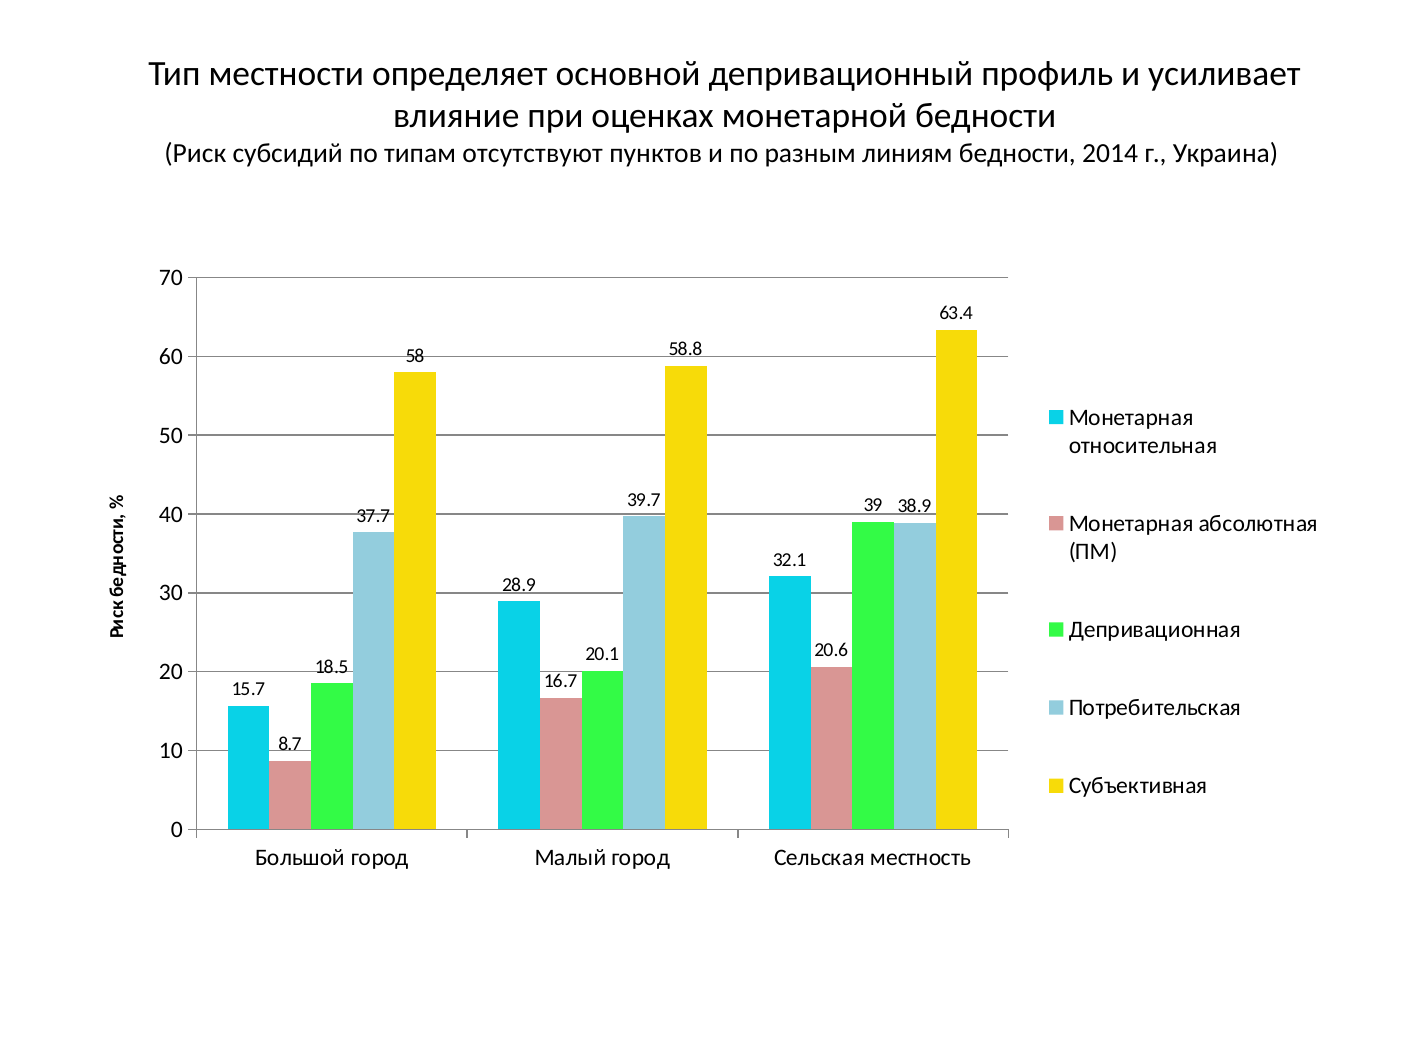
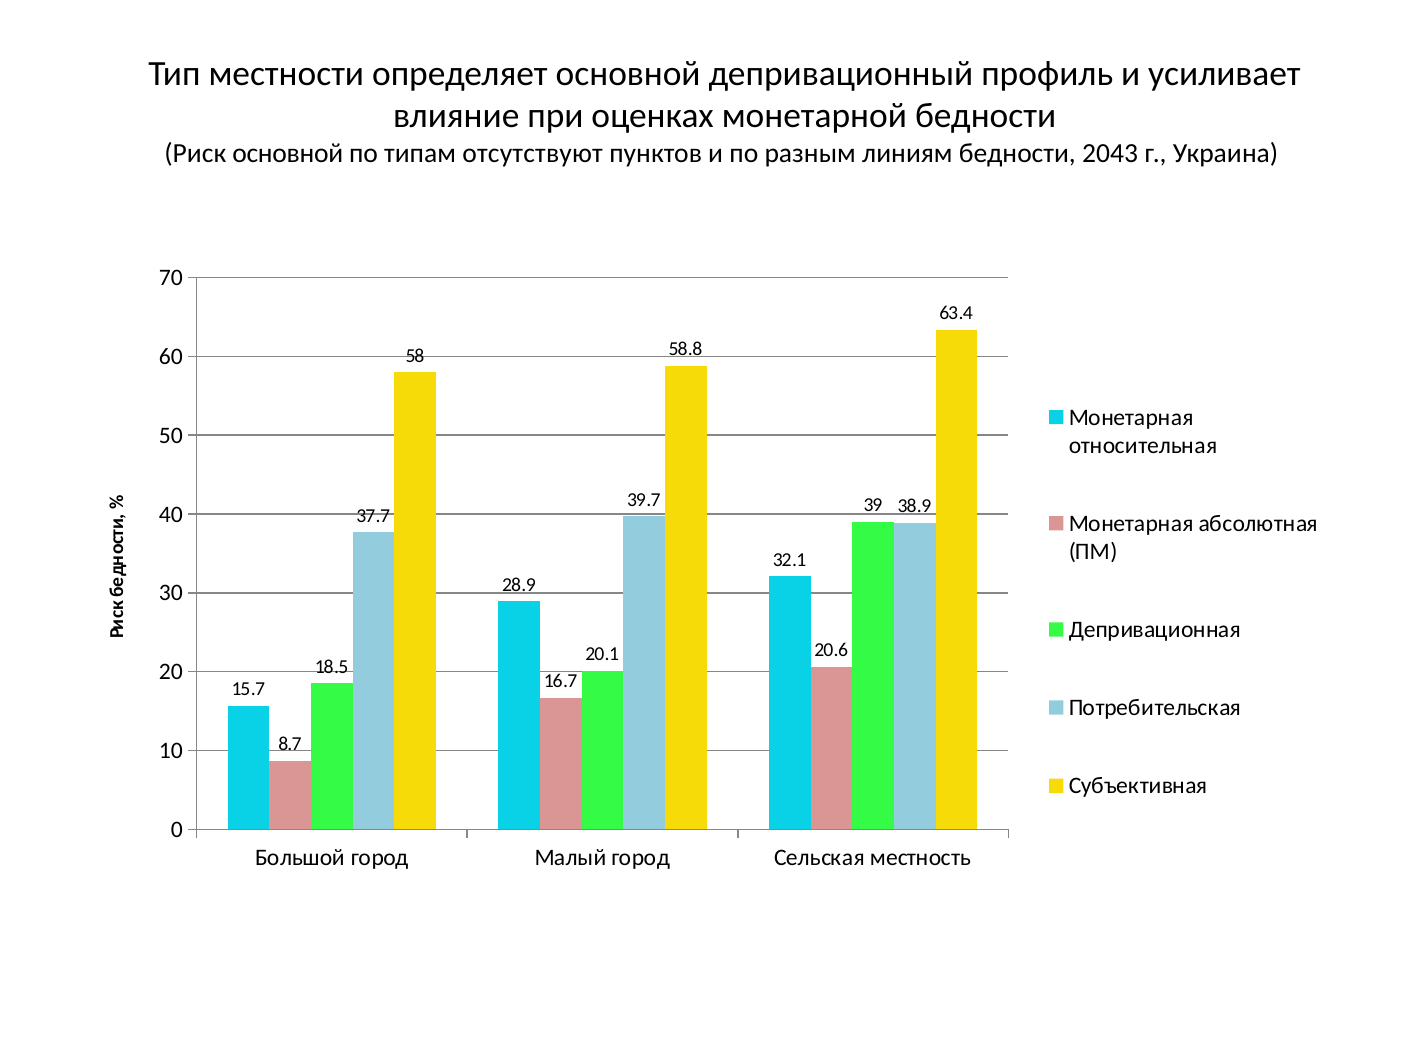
Риск субсидий: субсидий -> основной (288, 153)
2014: 2014 -> 2043 (1110, 153)
